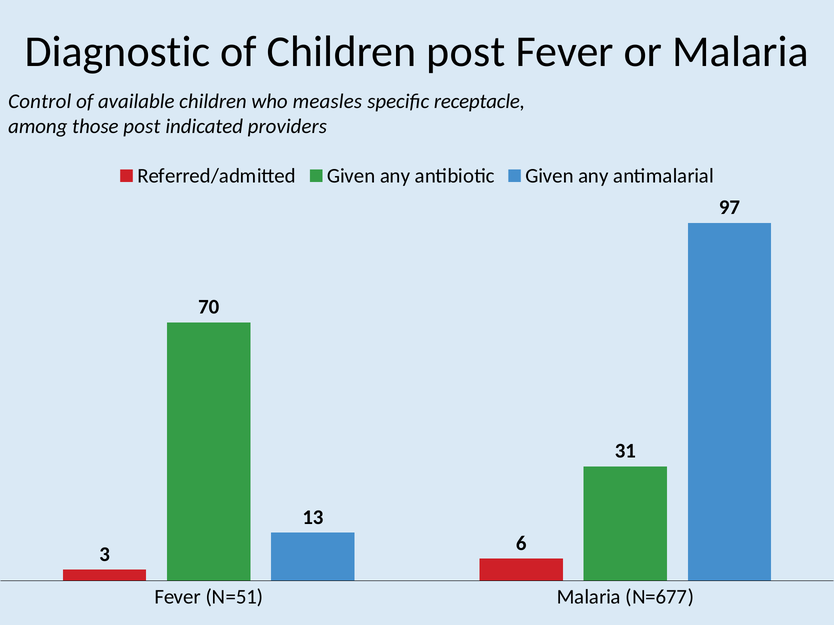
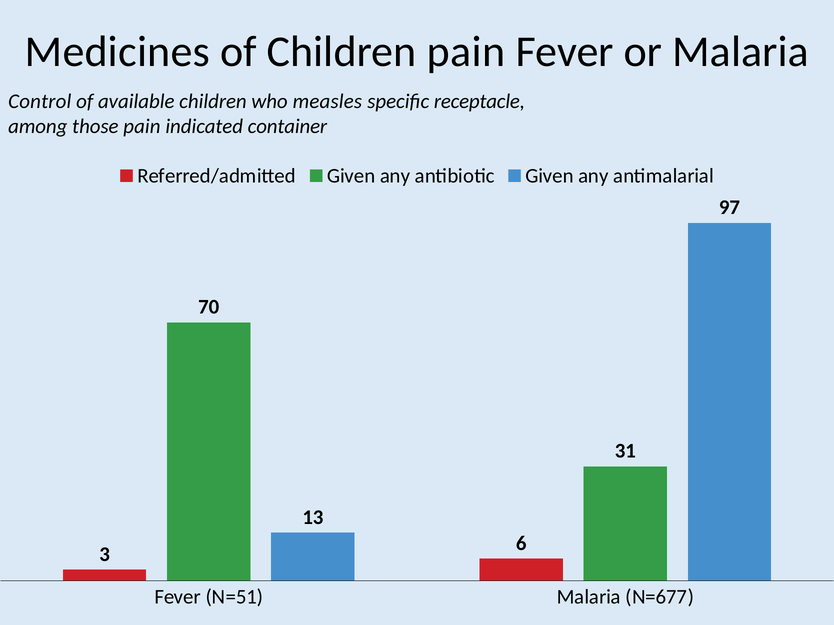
Diagnostic: Diagnostic -> Medicines (117, 52)
Children post: post -> pain (466, 52)
those post: post -> pain (142, 126)
providers: providers -> container (287, 126)
